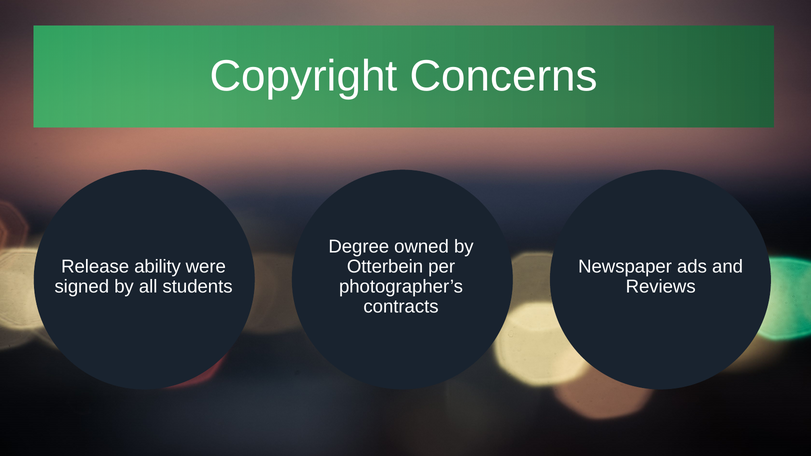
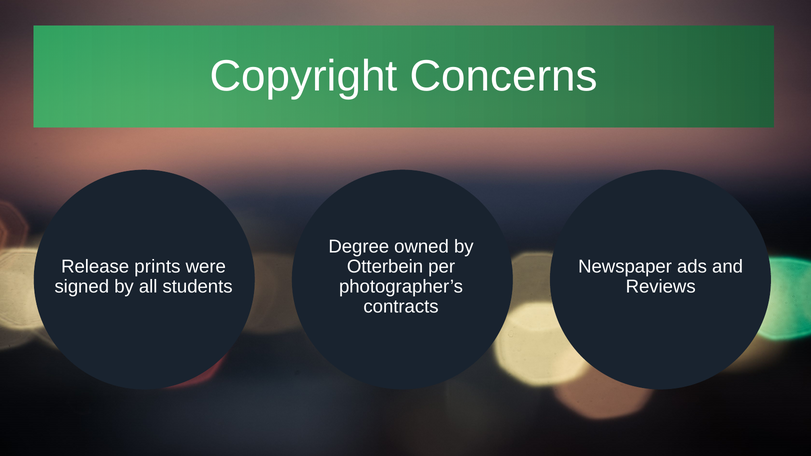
ability: ability -> prints (157, 267)
